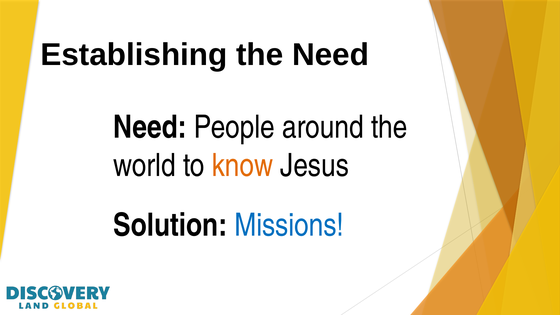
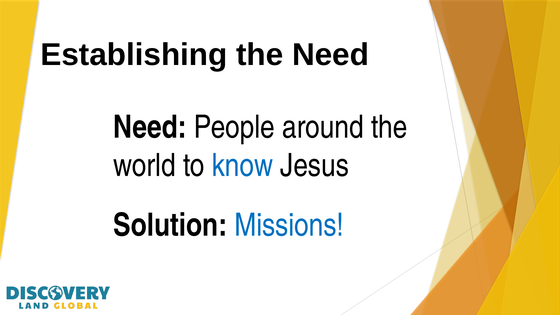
know colour: orange -> blue (242, 166)
